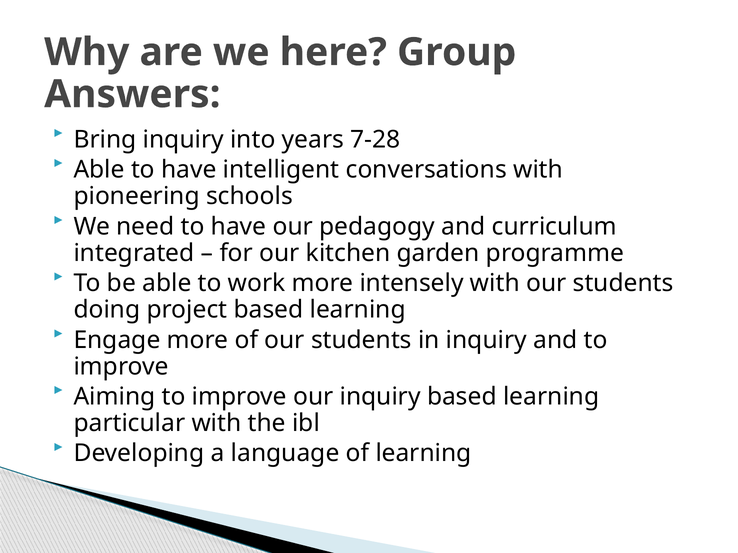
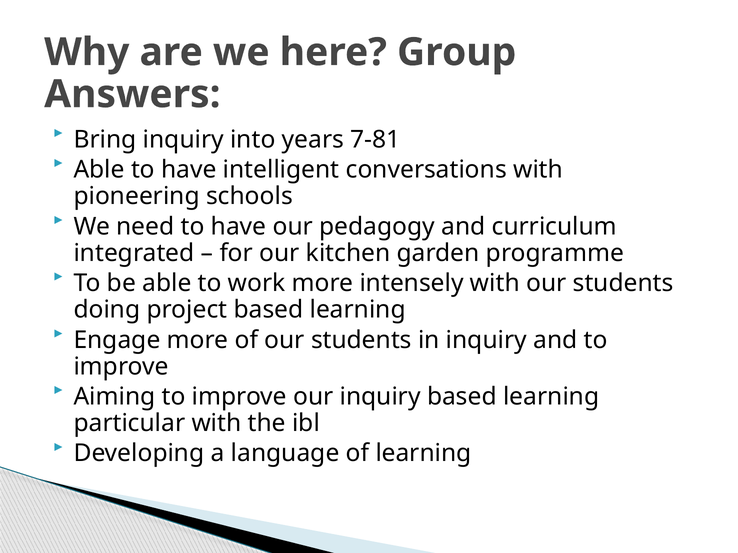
7-28: 7-28 -> 7-81 (375, 140)
